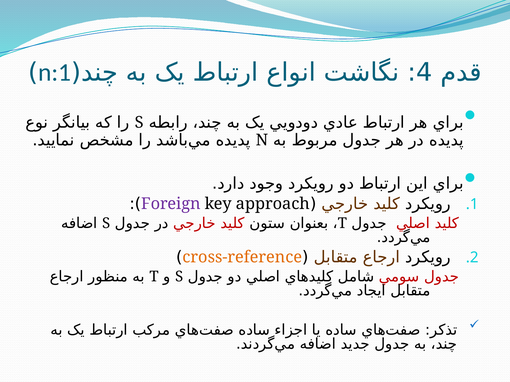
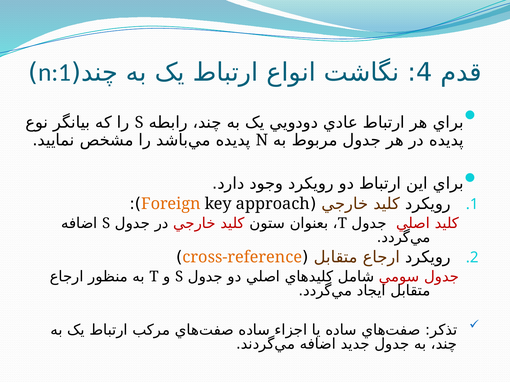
Foreign colour: purple -> orange (171, 204)
